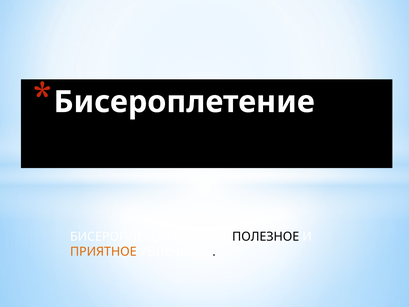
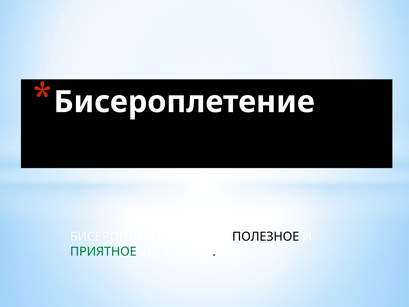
ПРИЯТНОЕ colour: orange -> green (103, 251)
